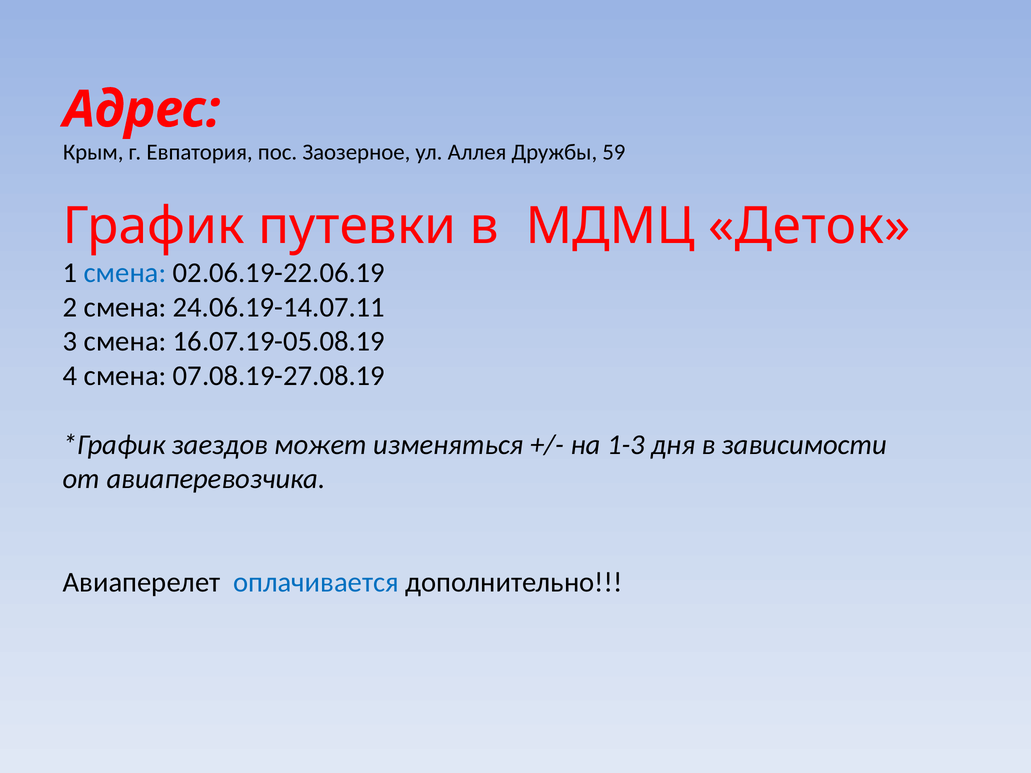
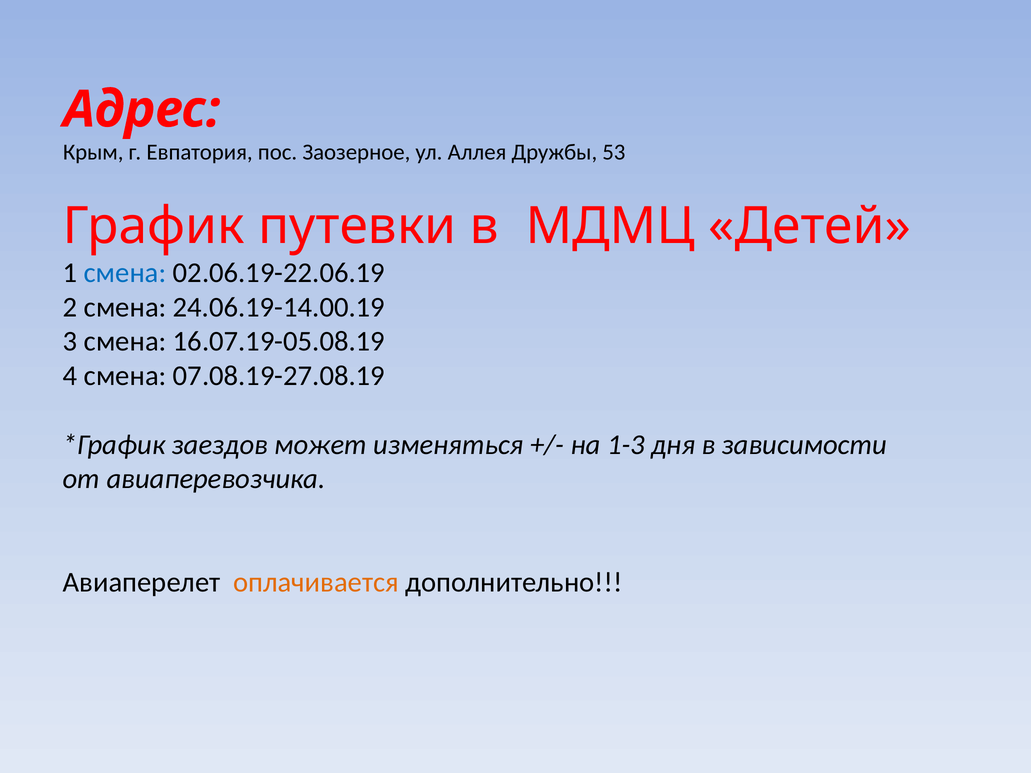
59: 59 -> 53 (614, 152)
Деток: Деток -> Детей (810, 226)
24.06.19-14.07.11: 24.06.19-14.07.11 -> 24.06.19-14.00.19 (279, 307)
оплачивается colour: blue -> orange (316, 582)
